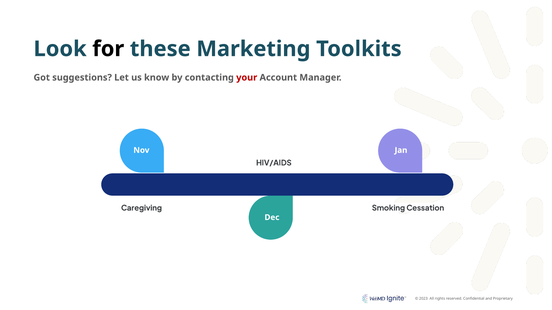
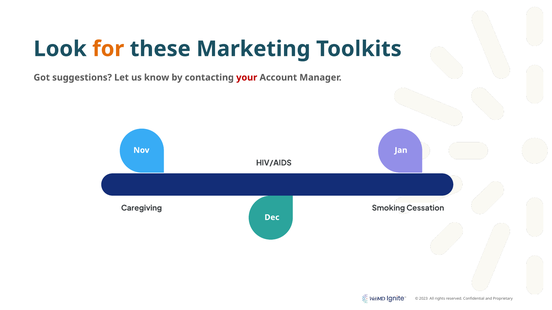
for colour: black -> orange (108, 49)
